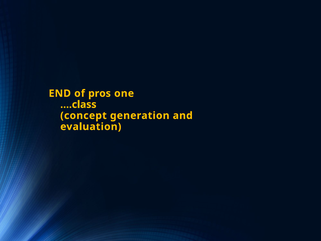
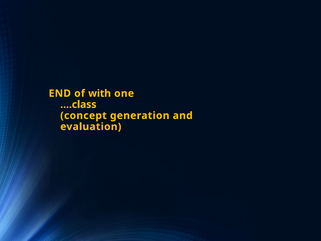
pros: pros -> with (100, 93)
